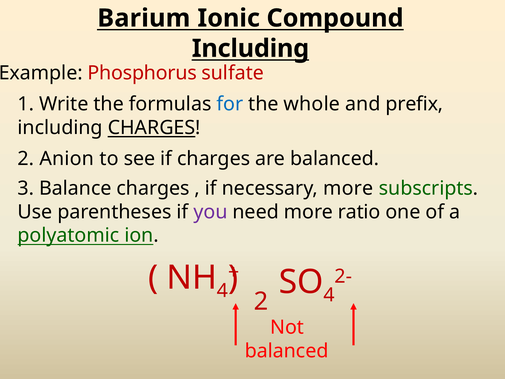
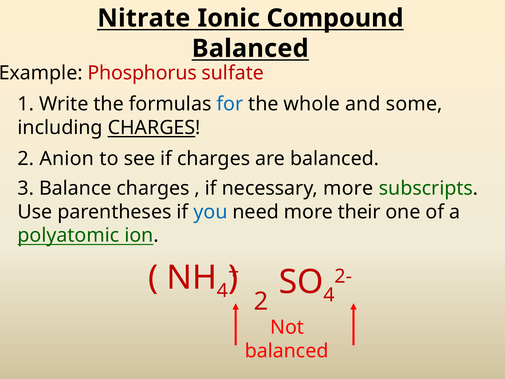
Barium: Barium -> Nitrate (144, 18)
Including: Including -> Balanced (250, 48)
prefix: prefix -> some (414, 104)
you colour: purple -> blue (210, 212)
ratio: ratio -> their (359, 212)
